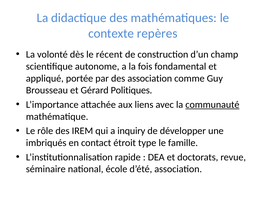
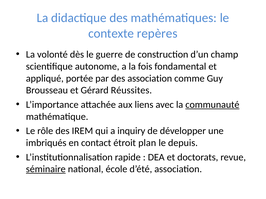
récent: récent -> guerre (109, 55)
Politiques: Politiques -> Réussites (131, 91)
type: type -> plan (147, 143)
famille: famille -> depuis (183, 143)
séminaire underline: none -> present (46, 169)
